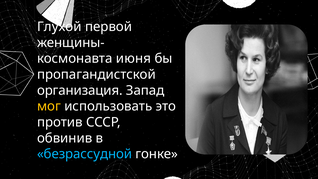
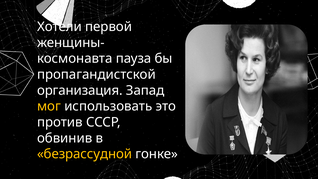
Глухой: Глухой -> Хотели (59, 27)
июня: июня -> пауза (134, 59)
безрассудной colour: light blue -> yellow (85, 154)
